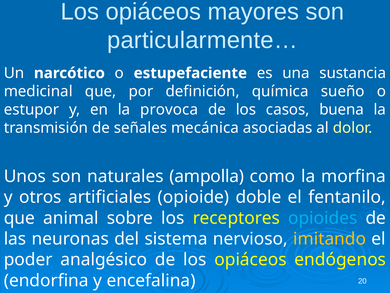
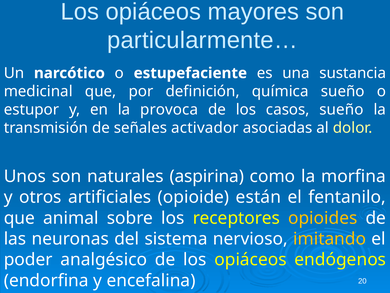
casos buena: buena -> sueño (341, 109)
mecánica: mecánica -> activador (205, 128)
ampolla: ampolla -> aspirina (207, 176)
doble: doble -> están (258, 197)
opioides colour: light blue -> yellow (323, 218)
